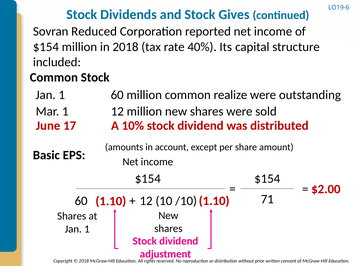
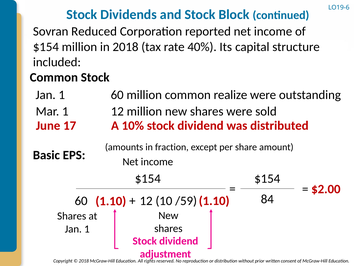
Gives: Gives -> Block (234, 15)
account: account -> fraction (172, 147)
/10: /10 -> /59 (186, 201)
71: 71 -> 84 (267, 199)
